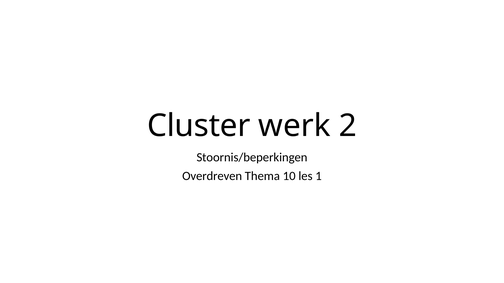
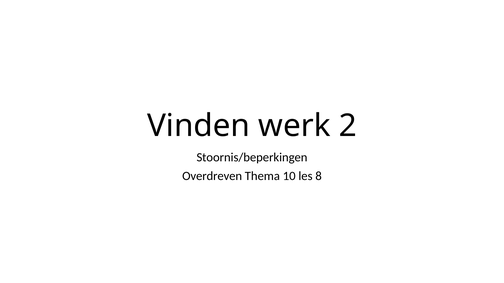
Cluster: Cluster -> Vinden (199, 126)
1: 1 -> 8 (319, 176)
